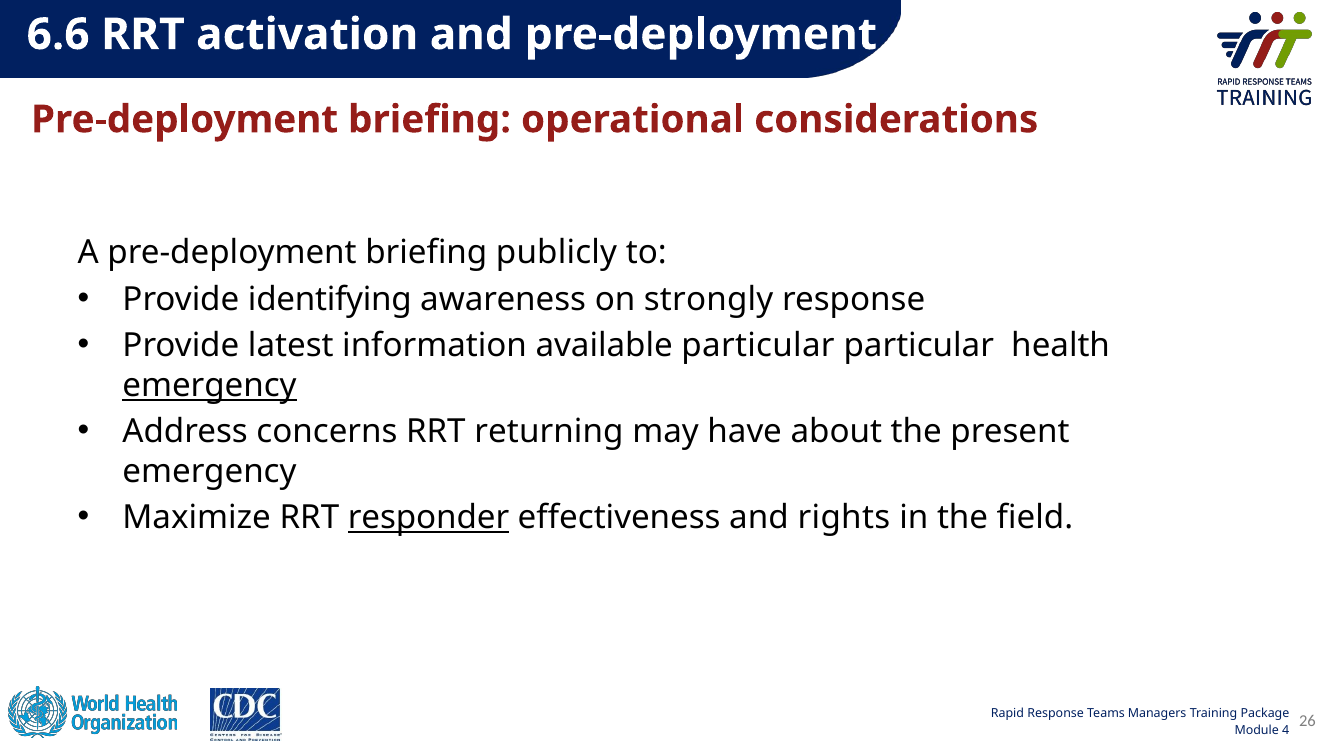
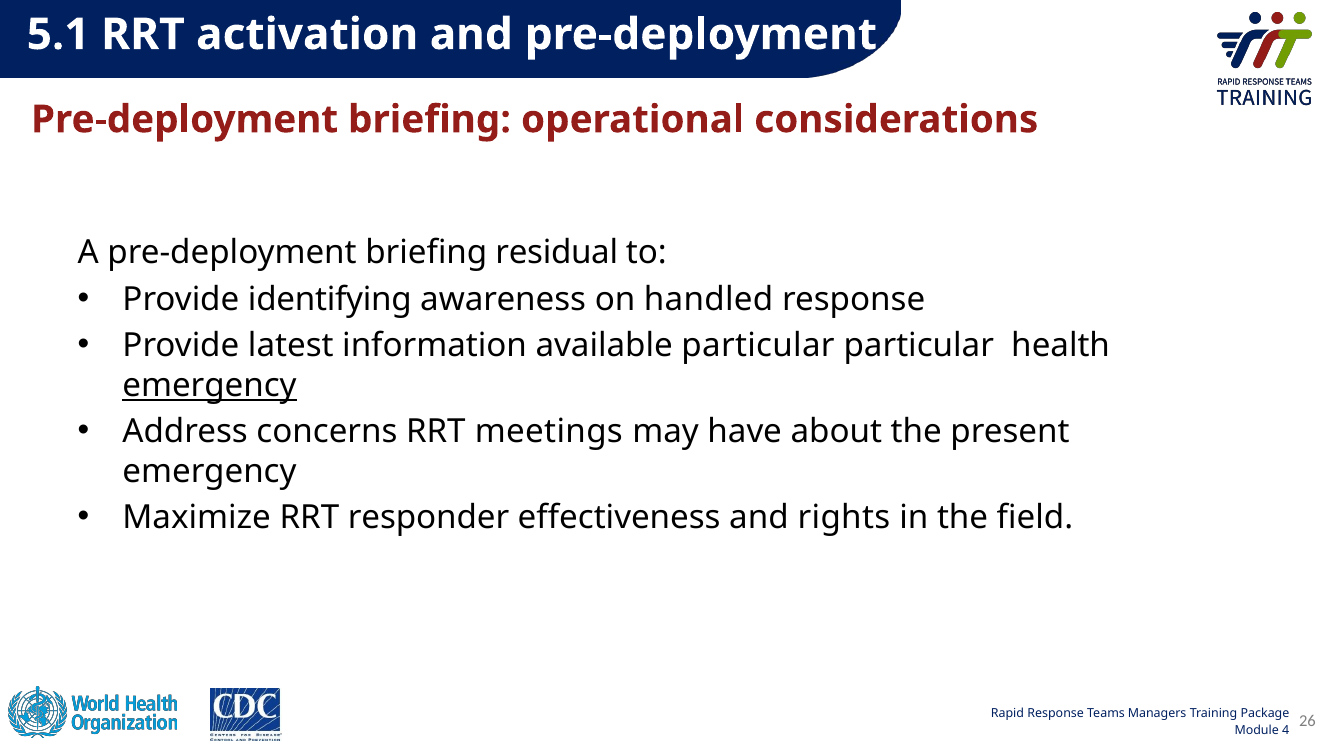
6.6: 6.6 -> 5.1 (58, 35)
publicly: publicly -> residual (557, 253)
strongly: strongly -> handled (709, 299)
returning: returning -> meetings (549, 432)
responder underline: present -> none (429, 518)
